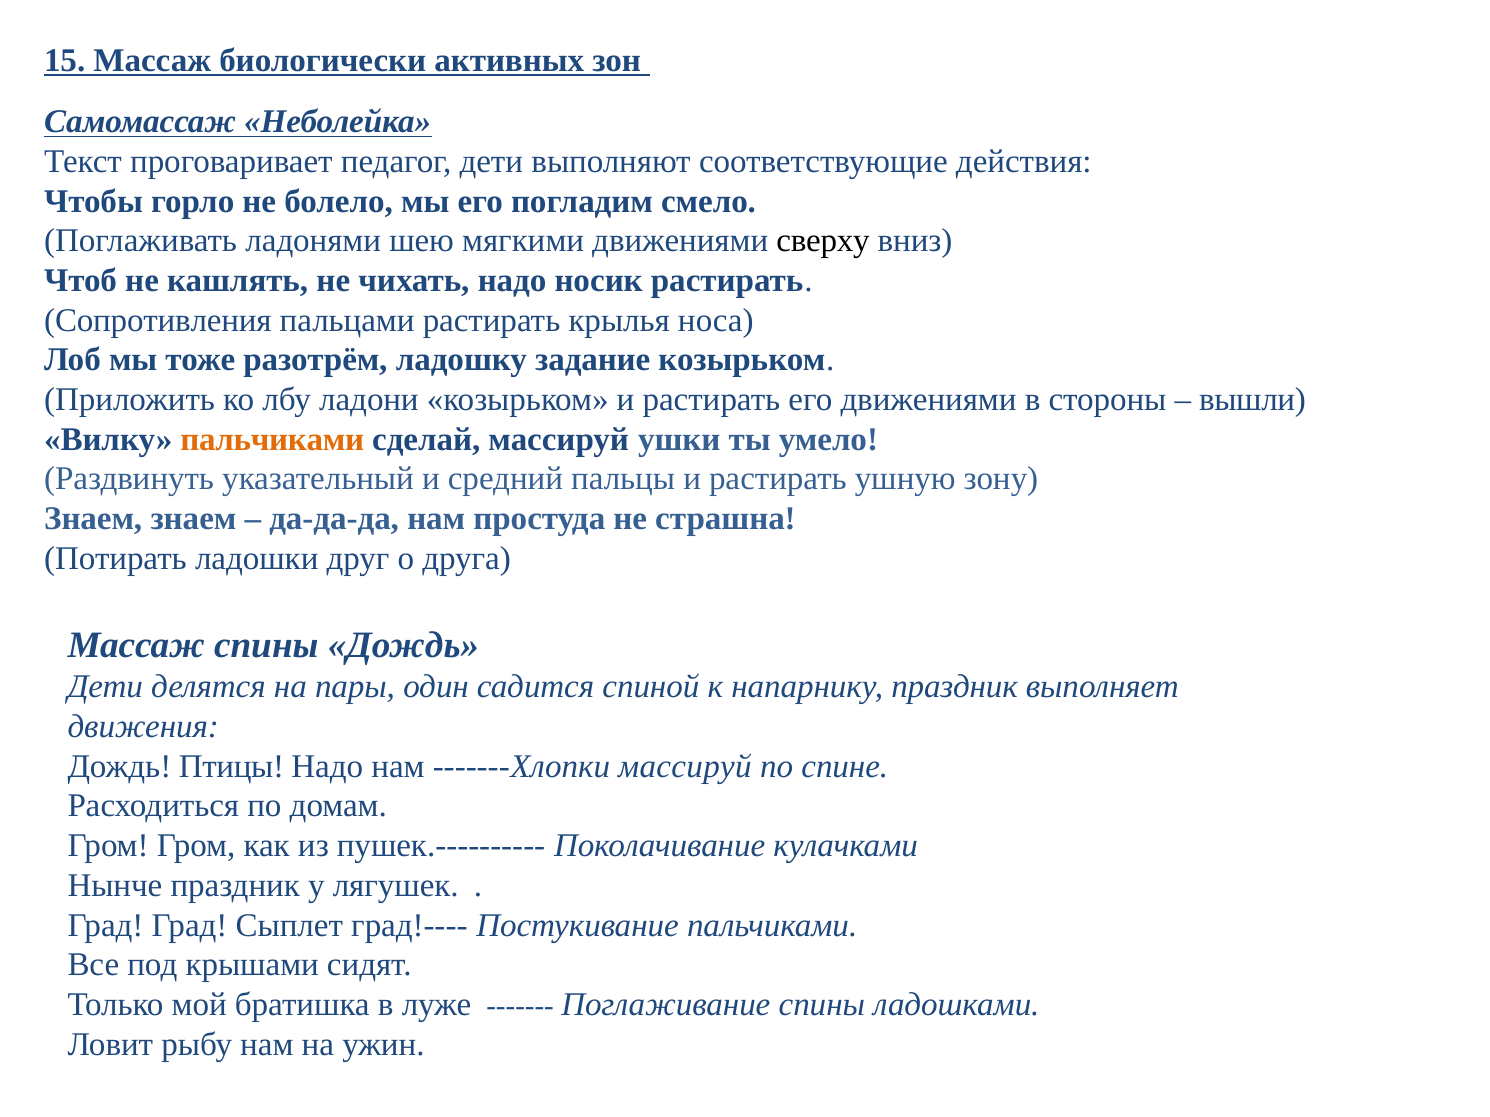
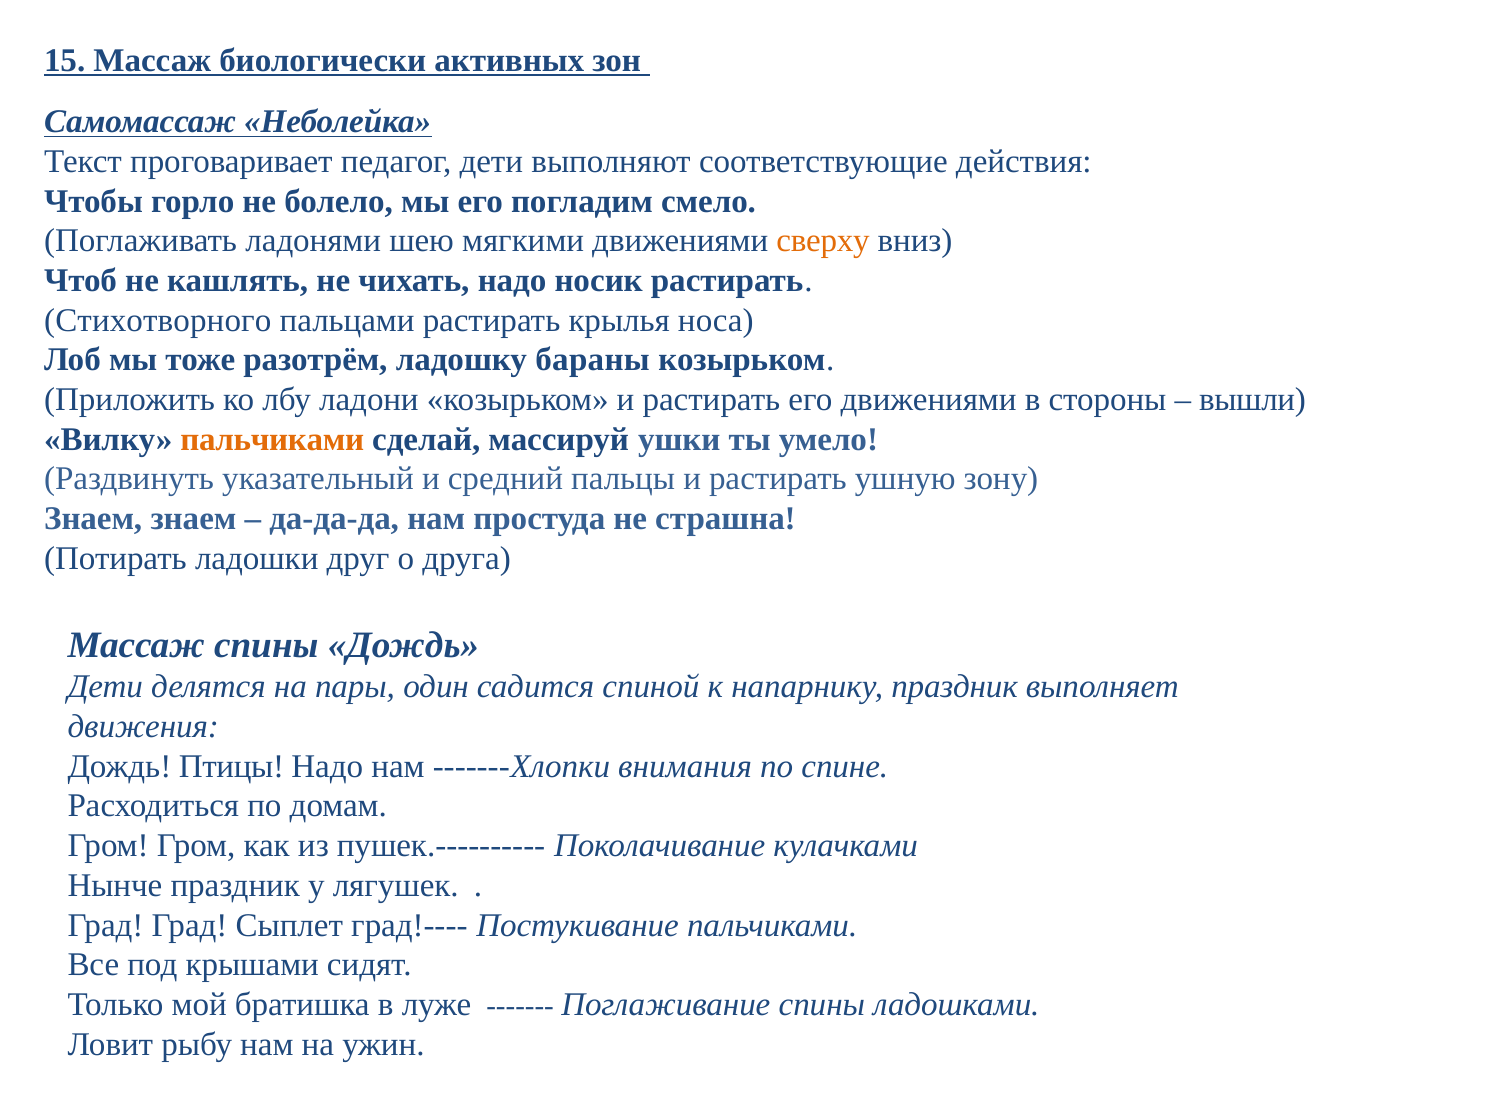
сверху colour: black -> orange (823, 241)
Сопротивления: Сопротивления -> Стихотворного (158, 320)
задание: задание -> бараны (593, 360)
-------Хлопки массируй: массируй -> внимания (685, 767)
